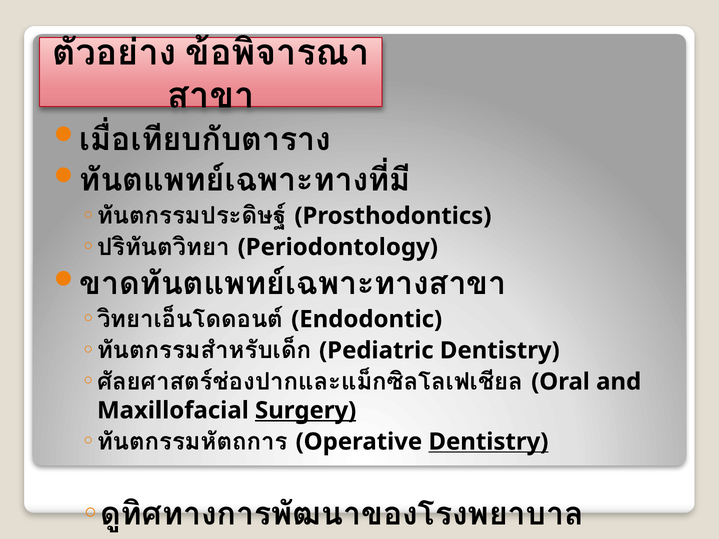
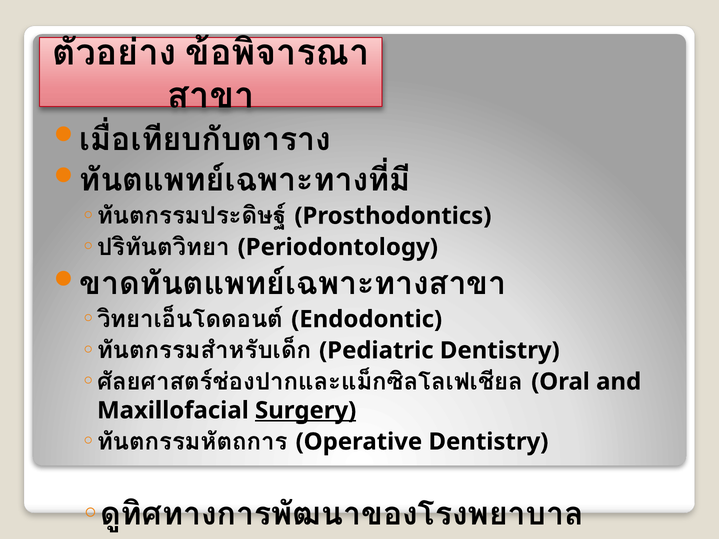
Dentistry underline: present -> none (488, 442)
